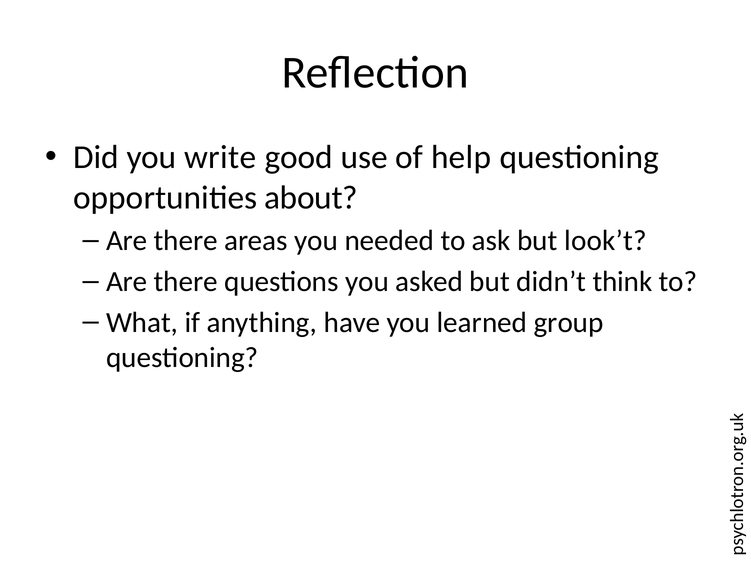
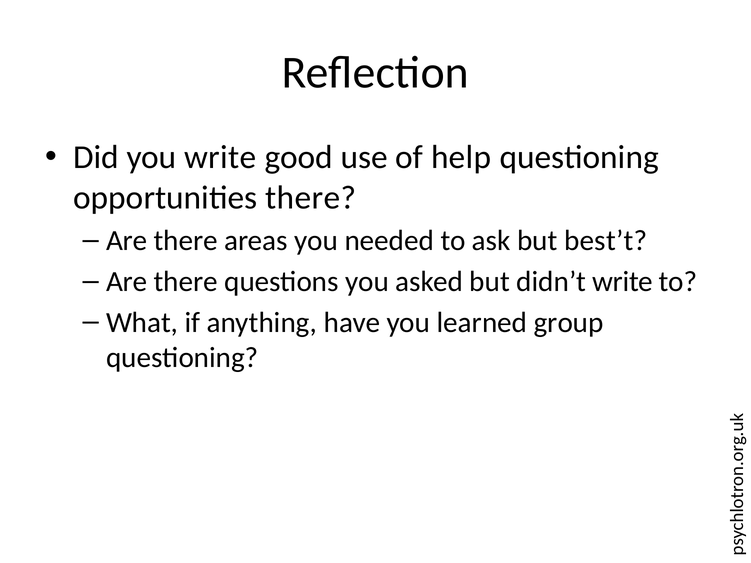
opportunities about: about -> there (311, 198)
look’t: look’t -> best’t (606, 241)
didn’t think: think -> write (623, 282)
